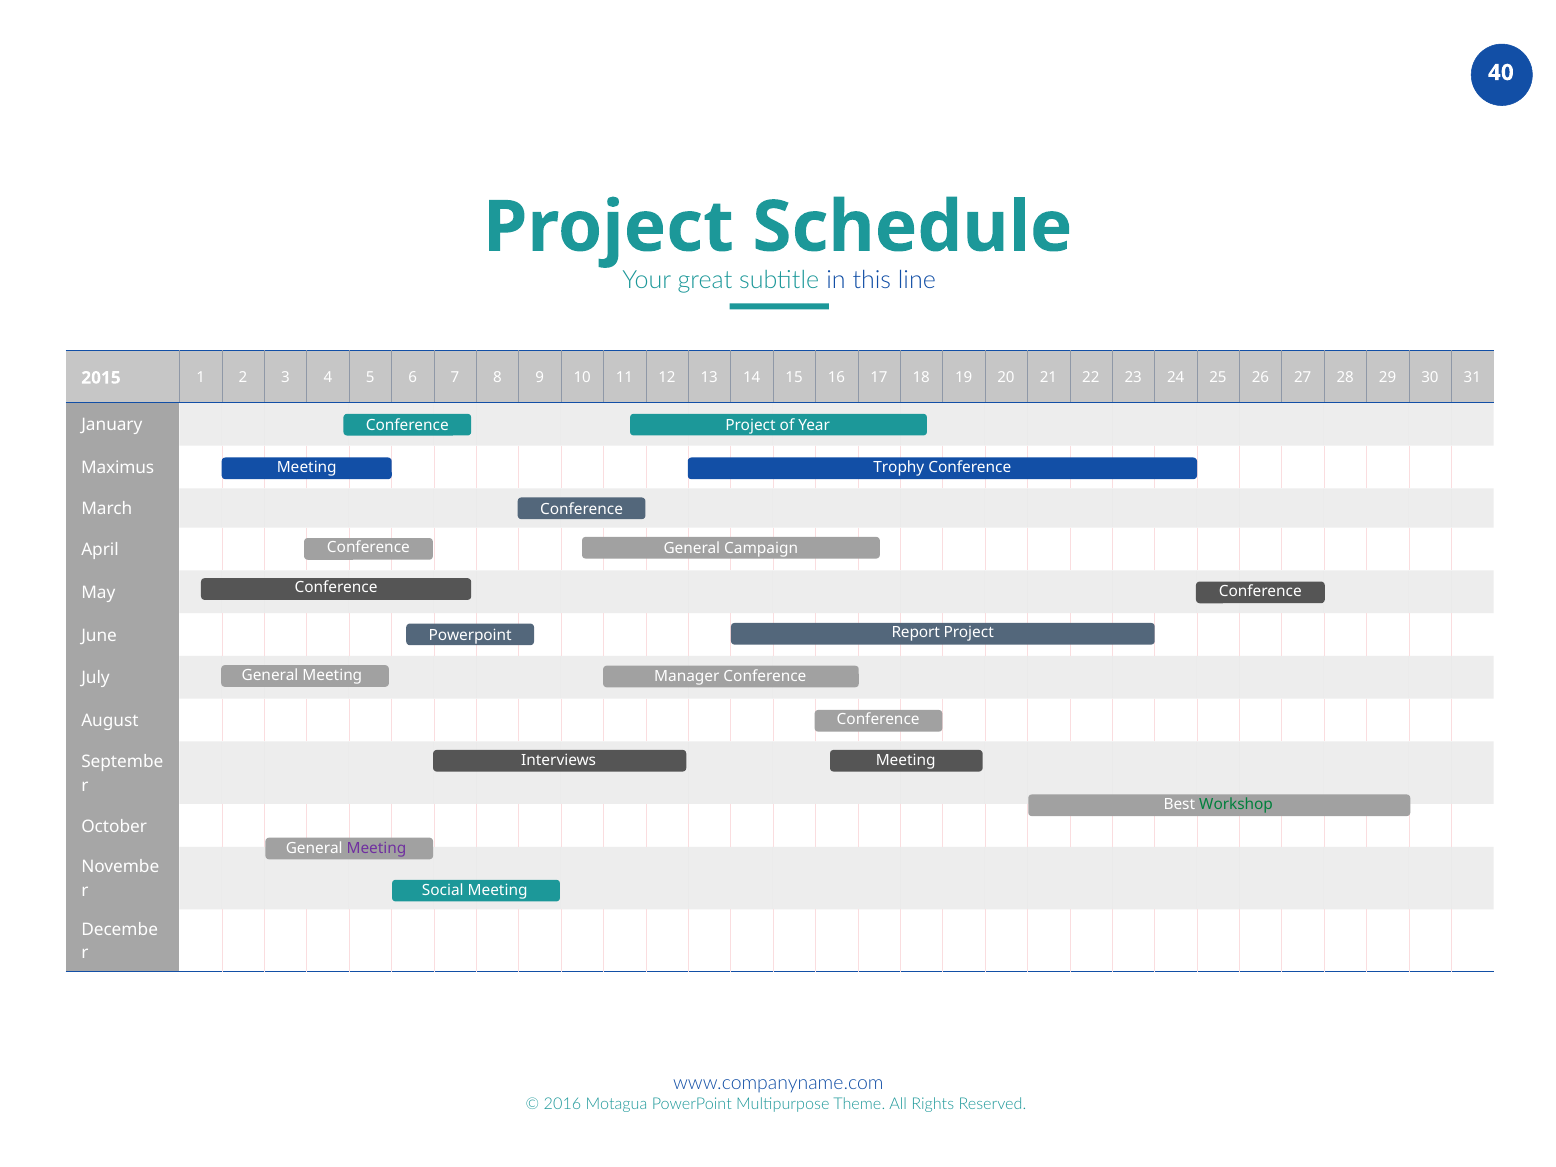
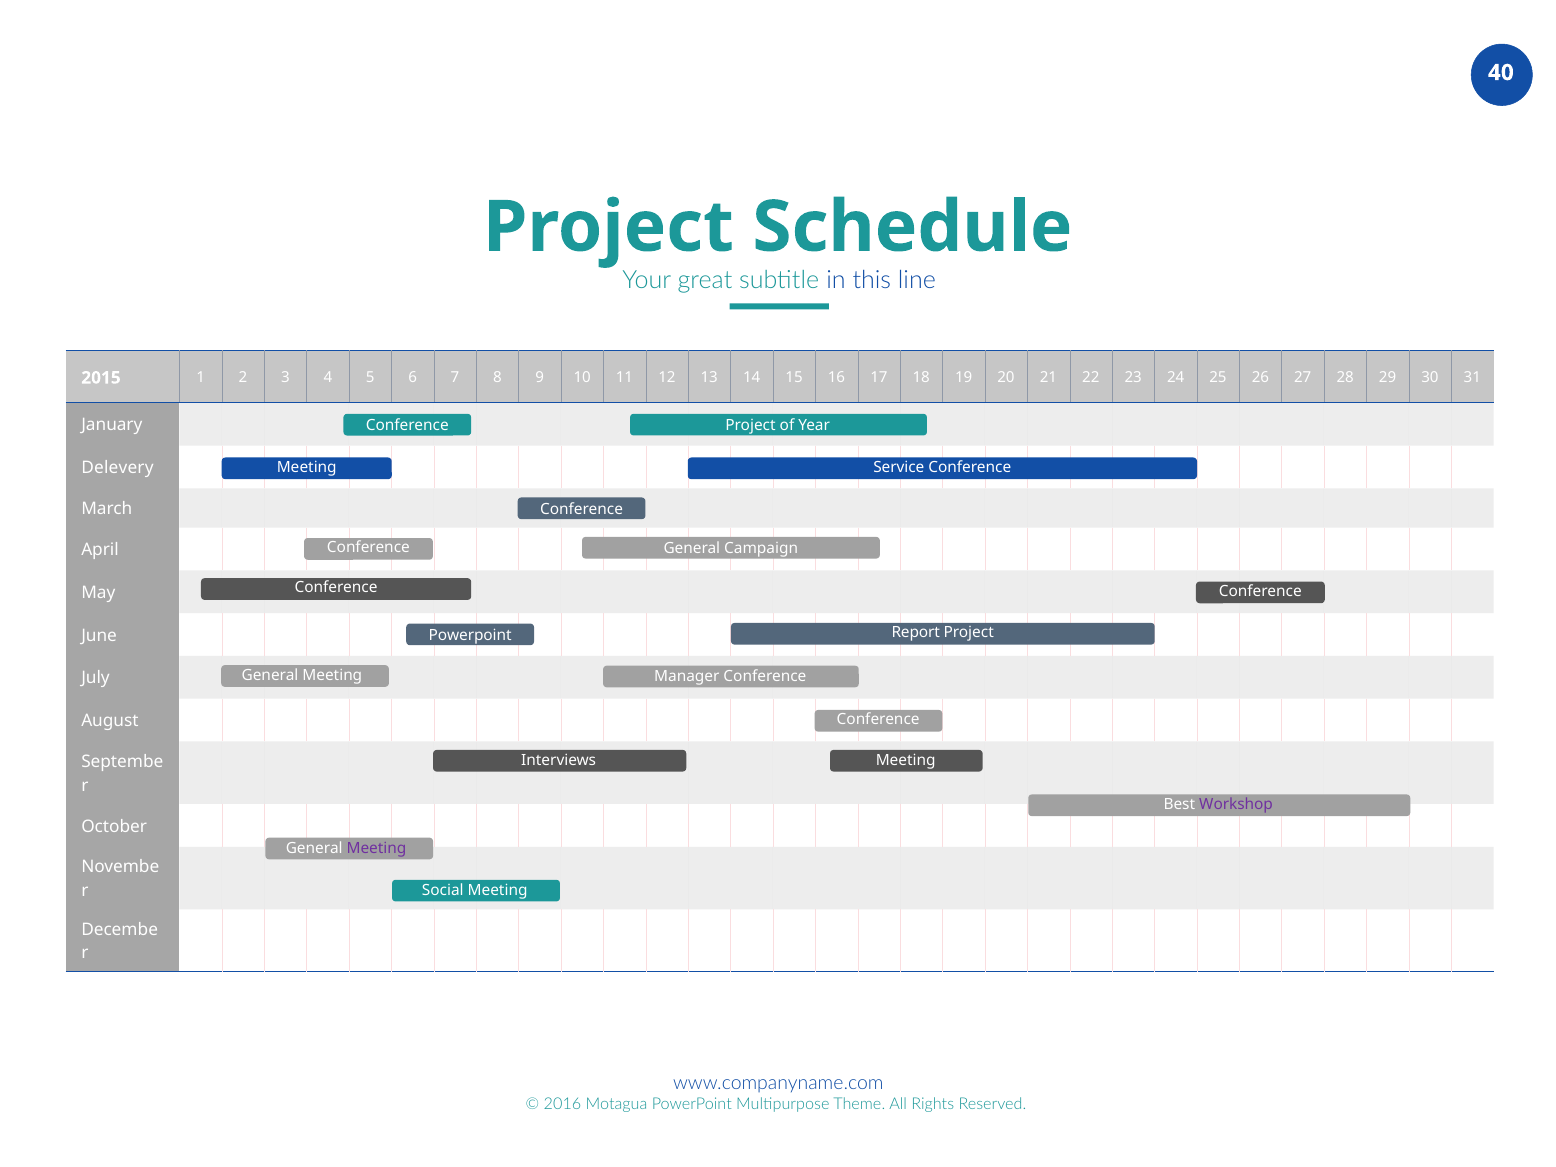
Maximus: Maximus -> Delevery (117, 468)
Trophy: Trophy -> Service (899, 468)
Workshop colour: green -> purple (1236, 805)
